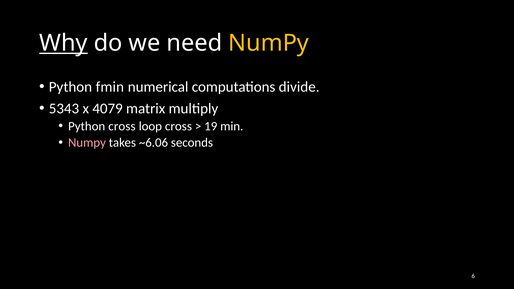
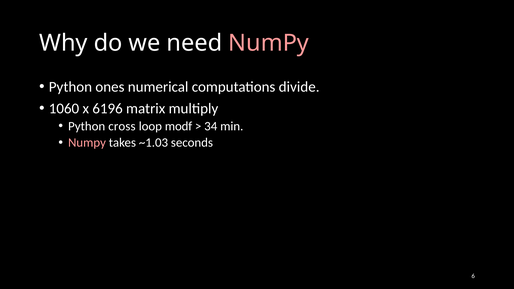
Why underline: present -> none (63, 43)
NumPy colour: yellow -> pink (269, 43)
fmin: fmin -> ones (110, 87)
5343: 5343 -> 1060 (64, 108)
4079: 4079 -> 6196 (108, 108)
loop cross: cross -> modf (179, 126)
19: 19 -> 34 (211, 126)
~6.06: ~6.06 -> ~1.03 (153, 143)
